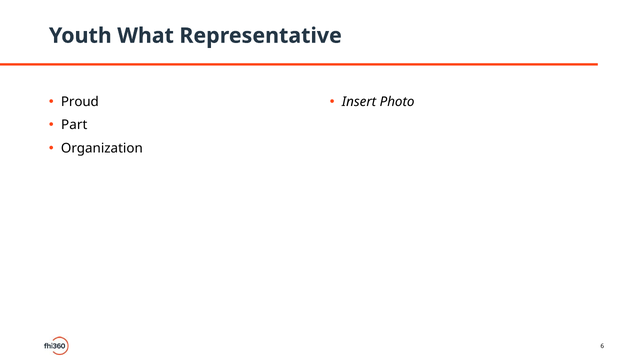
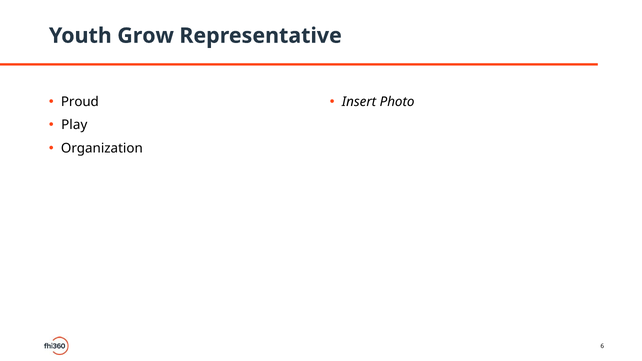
What: What -> Grow (146, 36)
Part: Part -> Play (74, 125)
